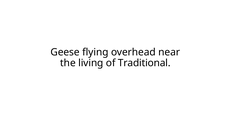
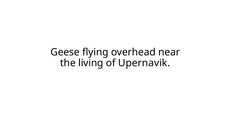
Traditional: Traditional -> Upernavik (144, 63)
